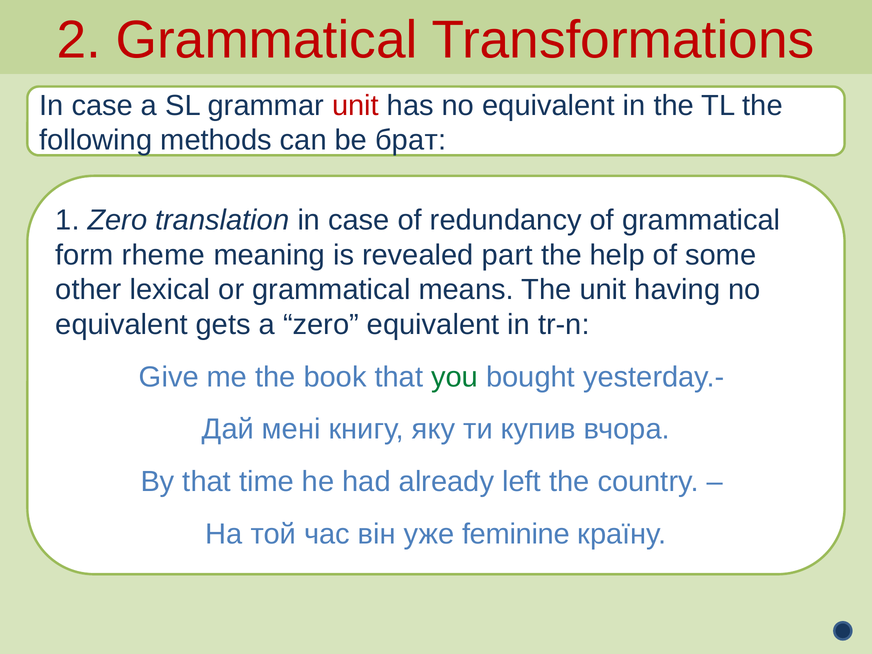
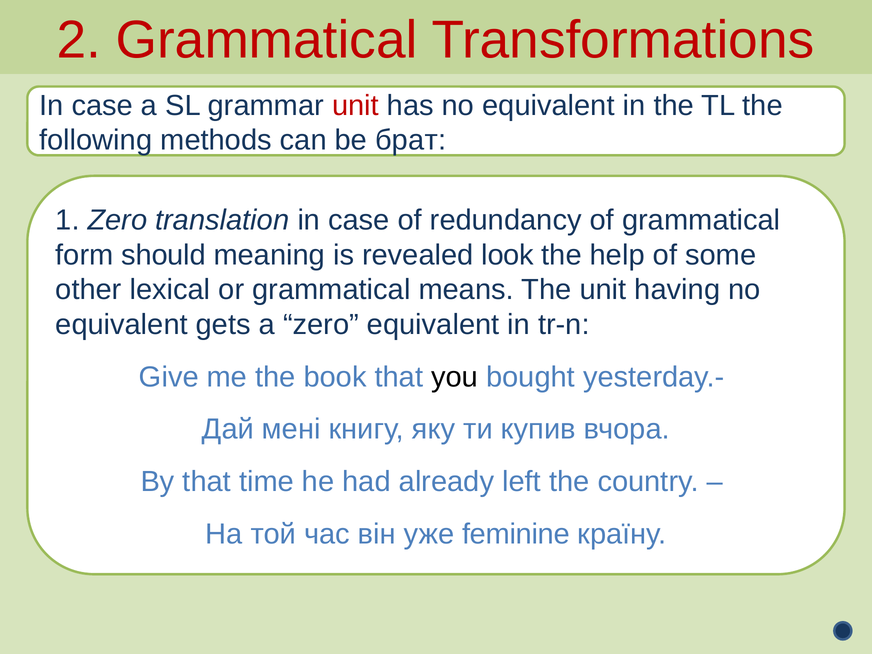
rheme: rheme -> should (164, 255)
part: part -> look (508, 255)
you colour: green -> black (455, 377)
